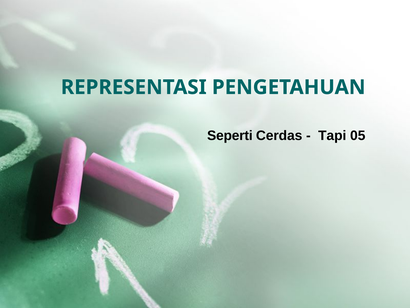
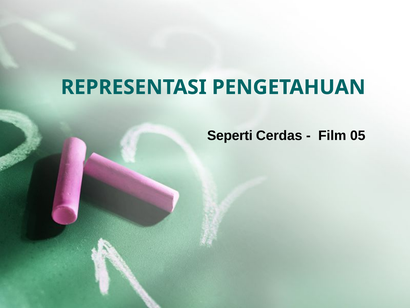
Tapi: Tapi -> Film (332, 135)
